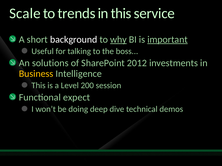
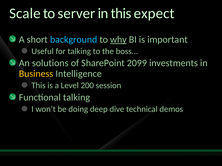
trends: trends -> server (76, 13)
service: service -> expect (154, 13)
background colour: white -> light blue (74, 40)
important underline: present -> none (167, 40)
2012: 2012 -> 2099 (137, 63)
Functional expect: expect -> talking (77, 98)
